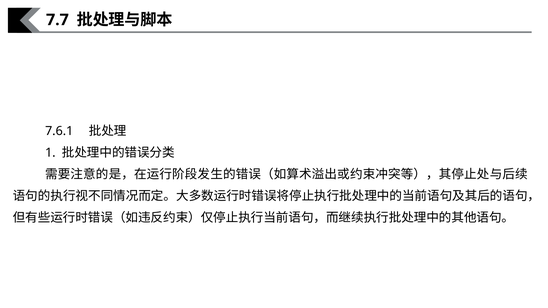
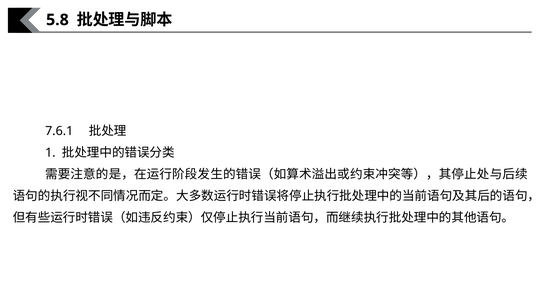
7.7: 7.7 -> 5.8 (57, 20)
